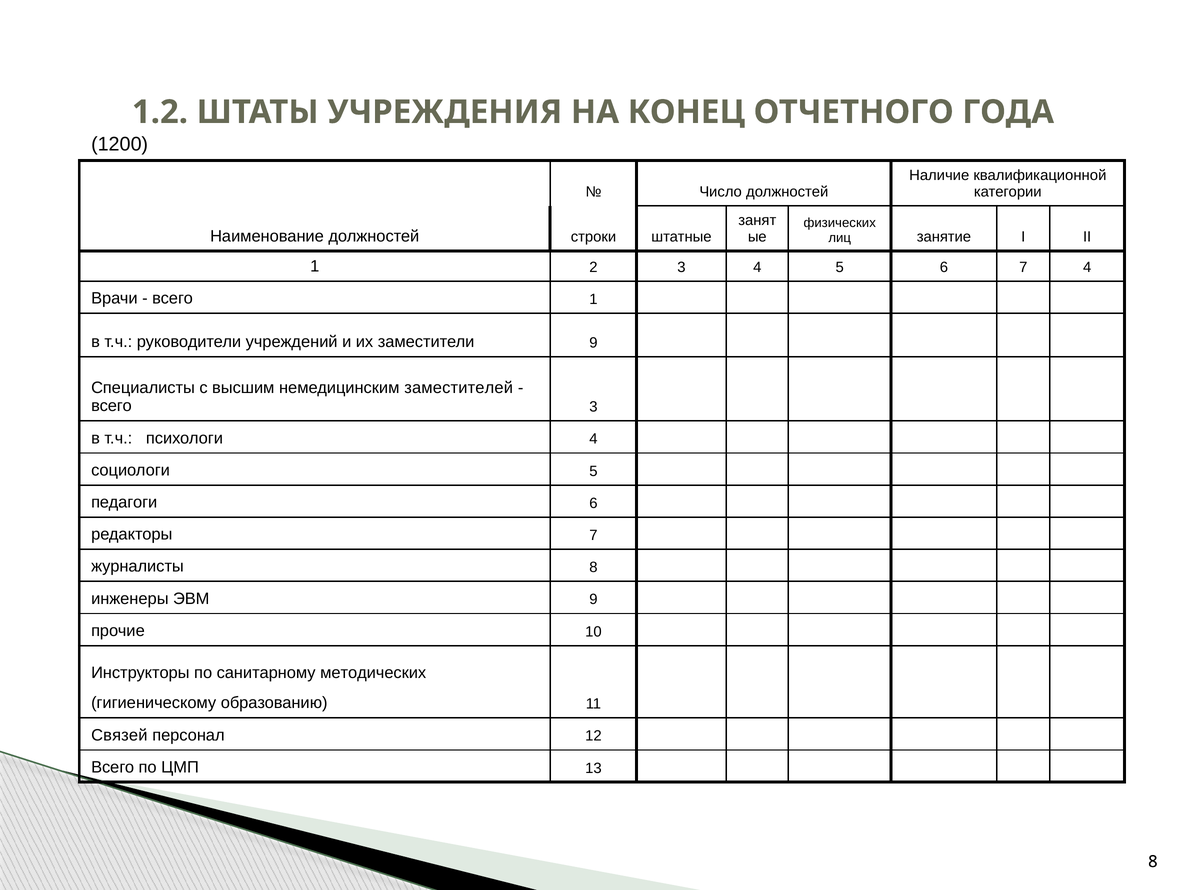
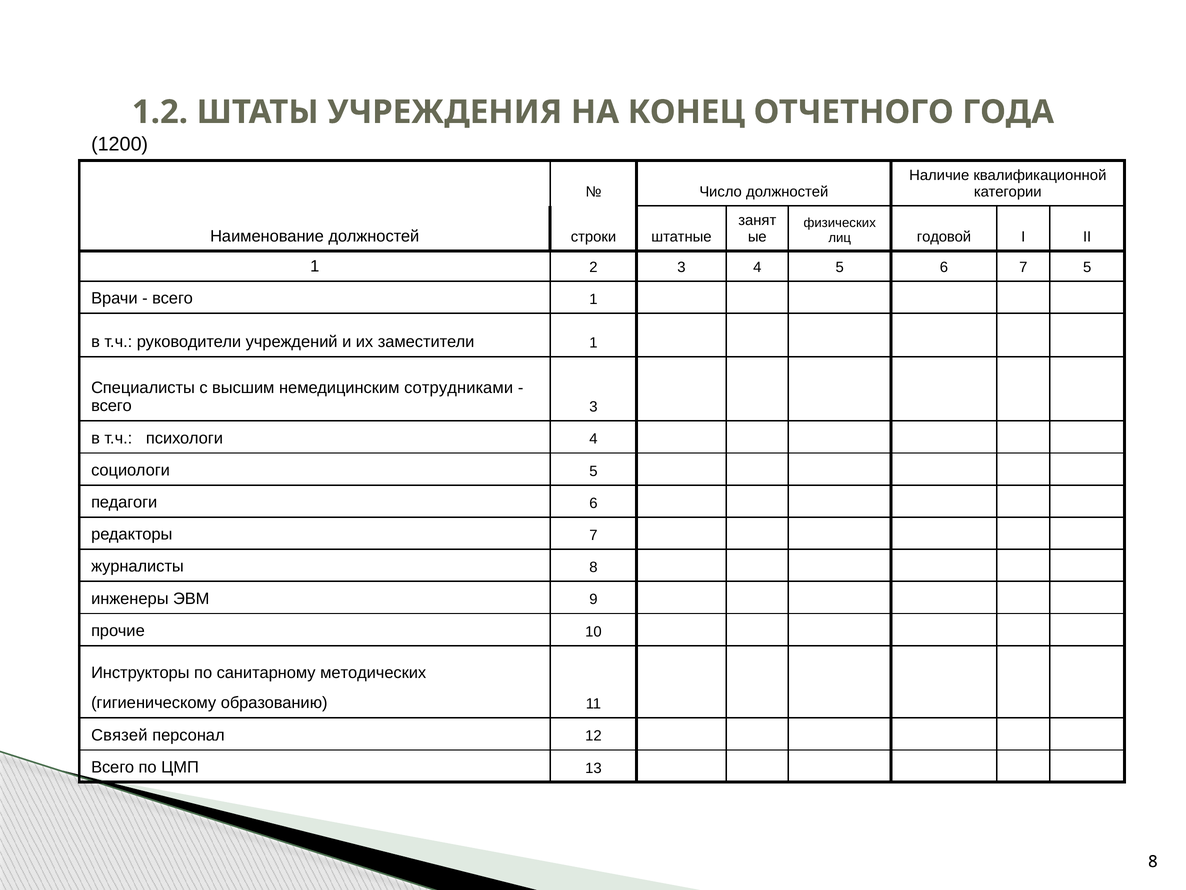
занятие: занятие -> годовой (944, 237)
7 4: 4 -> 5 (1087, 267)
заместители 9: 9 -> 1 (593, 342)
заместителей: заместителей -> сотрудниками (459, 387)
